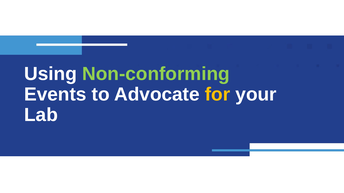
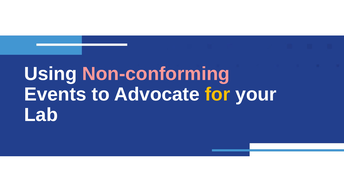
Non-conforming colour: light green -> pink (156, 74)
